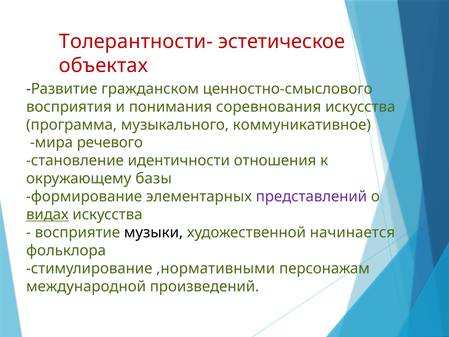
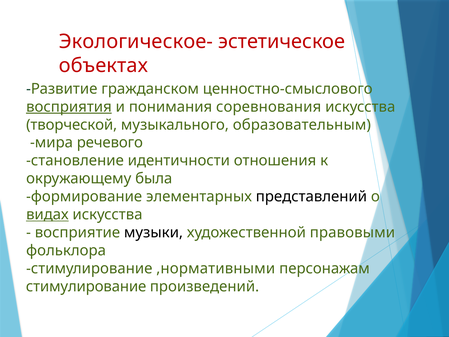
Толерантности-: Толерантности- -> Экологическое- (136, 42)
восприятия underline: none -> present (69, 107)
программа: программа -> творческой (72, 125)
коммуникативное: коммуникативное -> образовательным (302, 125)
базы: базы -> была (154, 179)
представлений colour: purple -> black (311, 196)
начинается: начинается -> правовыми (352, 232)
международной: международной -> стимулирование (86, 286)
